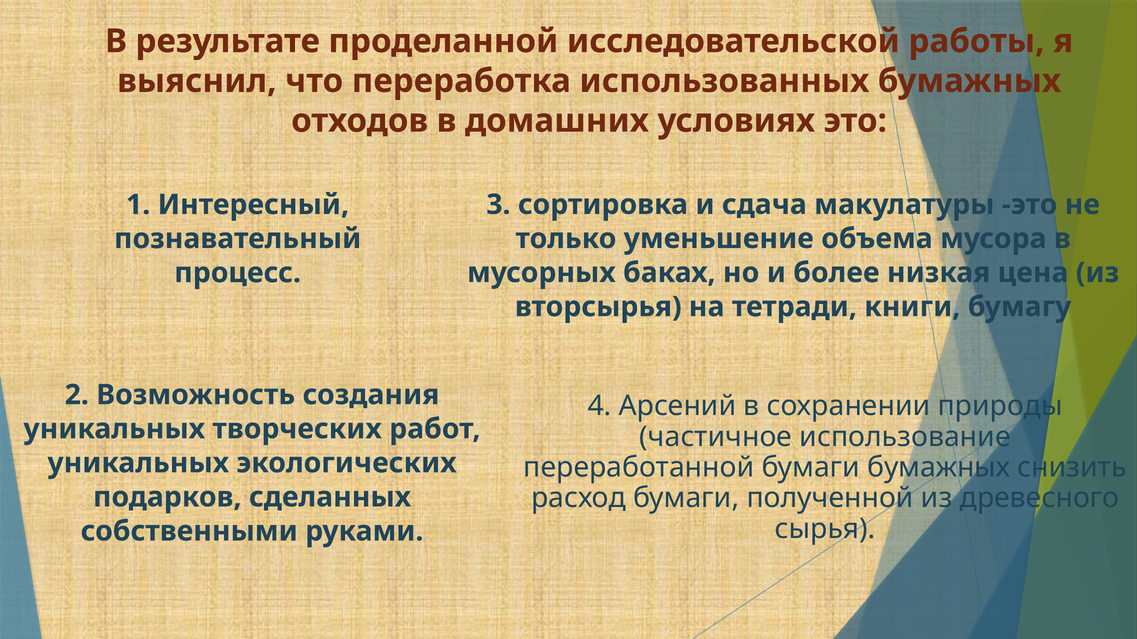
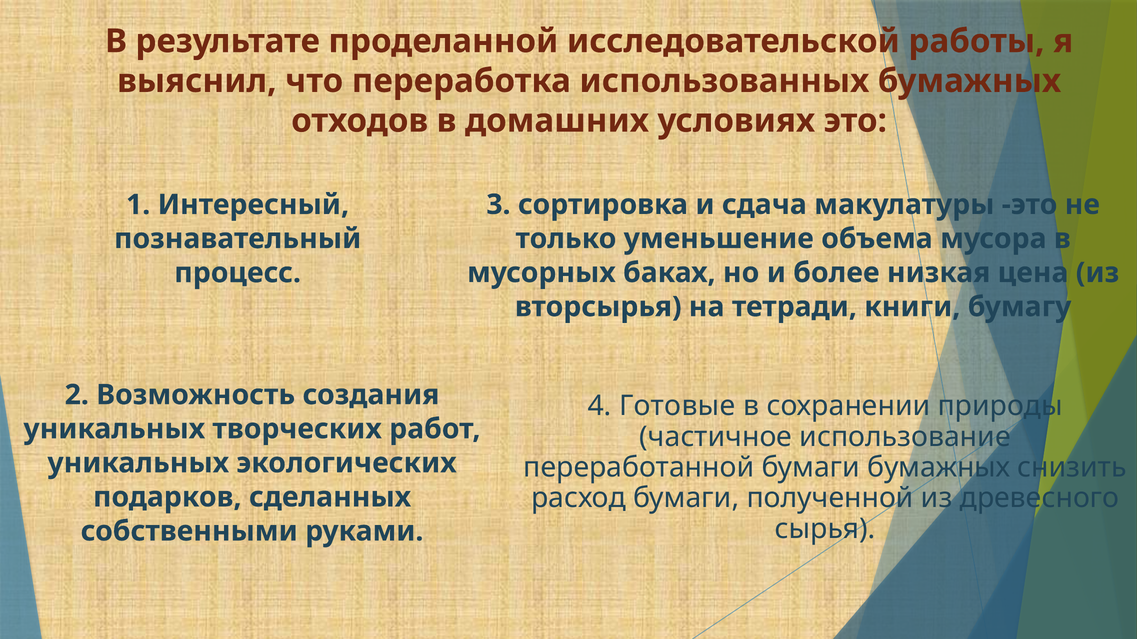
Арсений: Арсений -> Готовые (677, 406)
